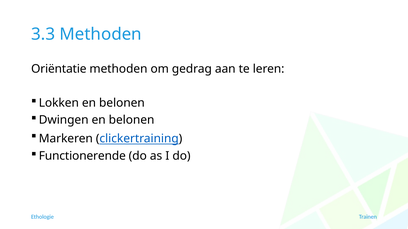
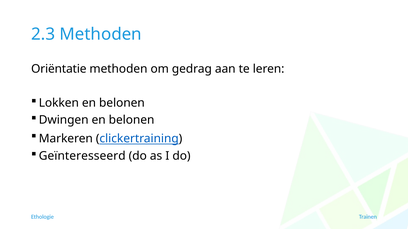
3.3: 3.3 -> 2.3 (43, 34)
Functionerende: Functionerende -> Geïnteresseerd (82, 156)
